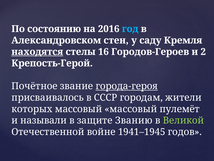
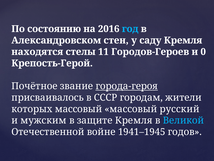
находятся underline: present -> none (37, 52)
16: 16 -> 11 (103, 52)
2: 2 -> 0 (203, 52)
пулемёт: пулемёт -> русский (180, 109)
называли: называли -> мужским (43, 120)
защите Званию: Званию -> Кремля (134, 120)
Великой colour: light green -> light blue (183, 120)
